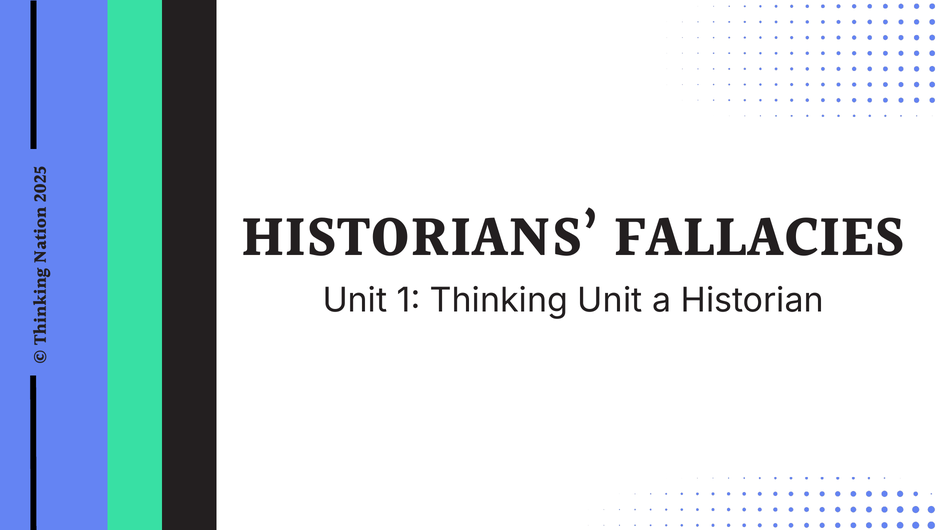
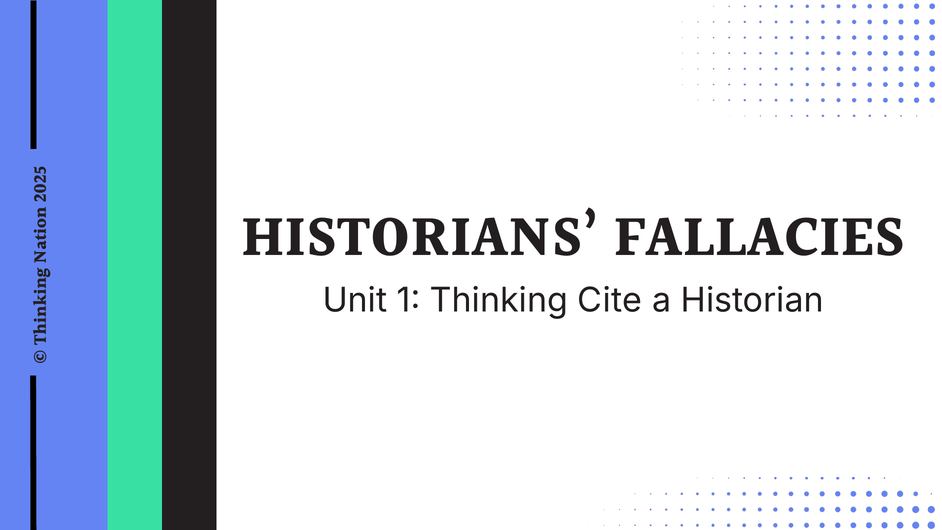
Thinking Unit: Unit -> Cite (610, 301)
